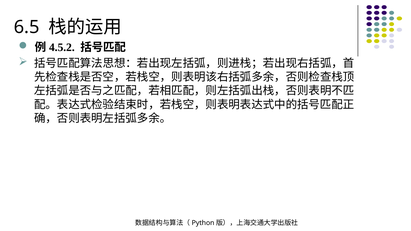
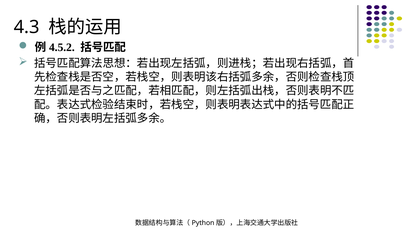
6.5: 6.5 -> 4.3 (27, 27)
